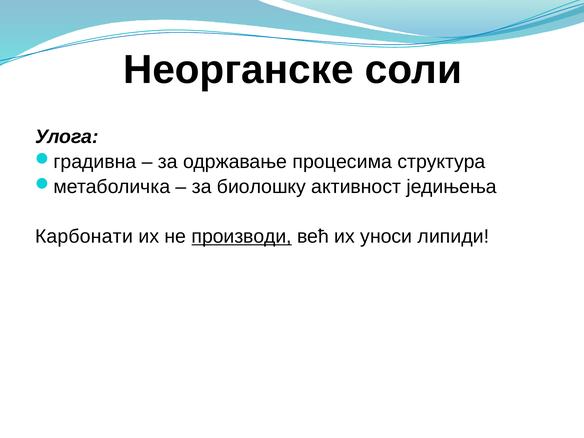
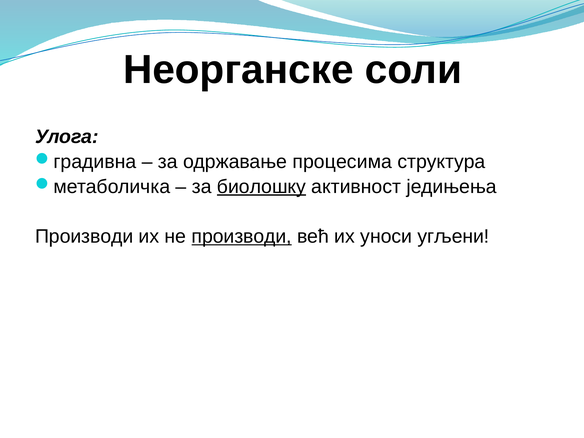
биолошку underline: none -> present (261, 187)
Карбонати: Карбонати -> Производи (84, 237)
липиди: липиди -> угљени (453, 237)
